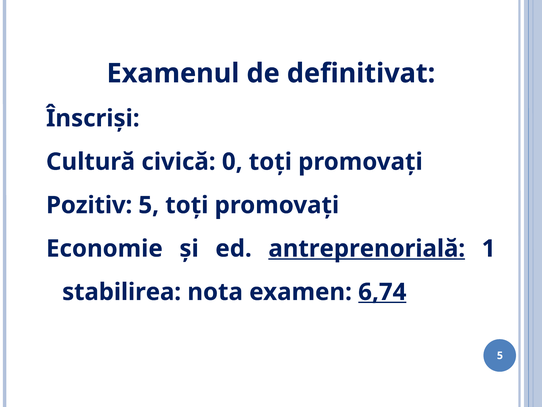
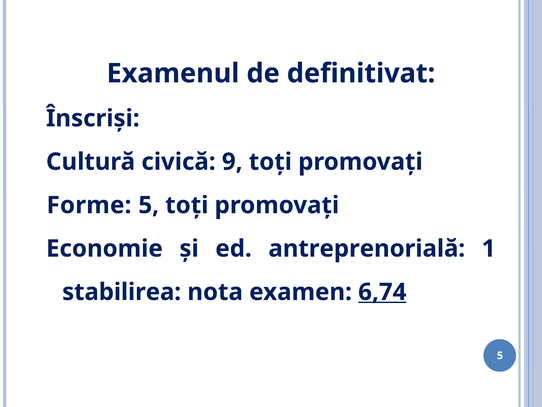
0: 0 -> 9 (232, 162)
Pozitiv: Pozitiv -> Forme (89, 205)
antreprenorială underline: present -> none (367, 248)
